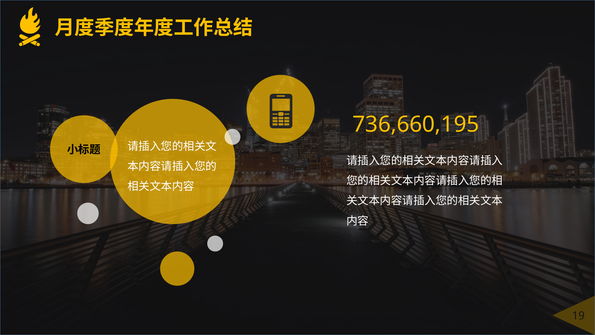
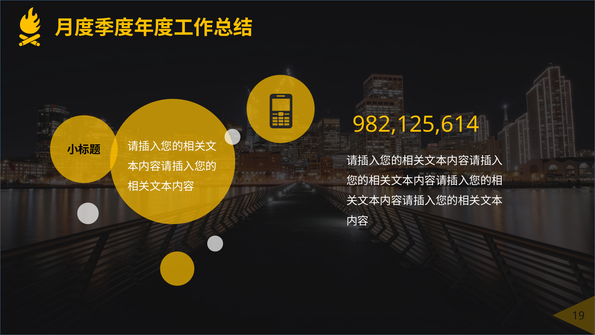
736,660,195: 736,660,195 -> 982,125,614 (416, 124)
